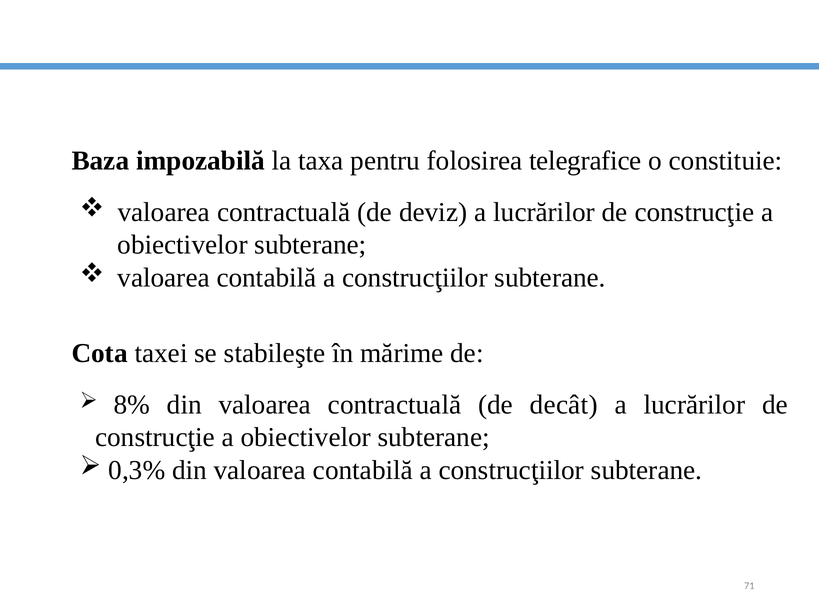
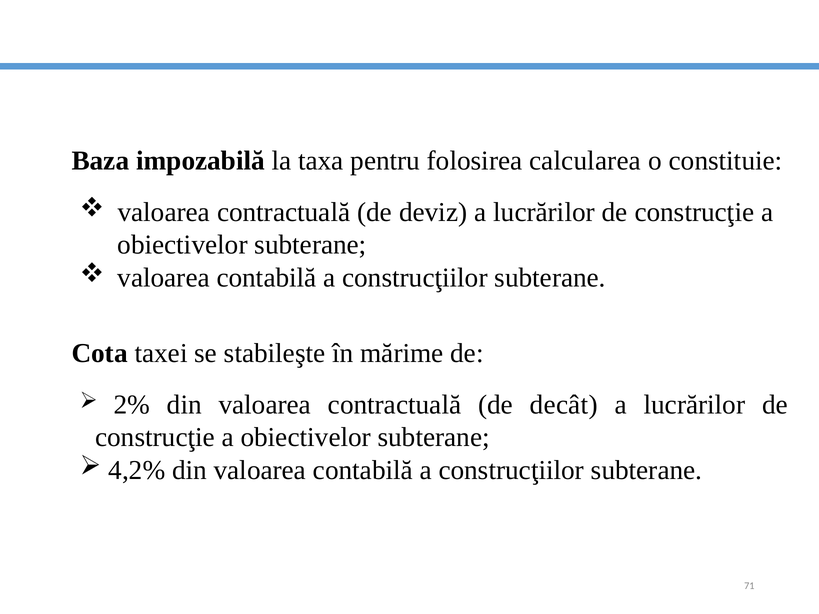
telegrafice: telegrafice -> calcularea (585, 161)
8%: 8% -> 2% (132, 405)
0,3%: 0,3% -> 4,2% (137, 470)
